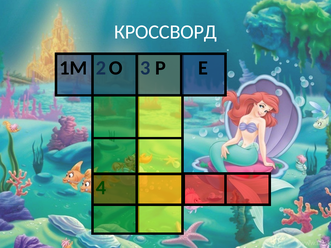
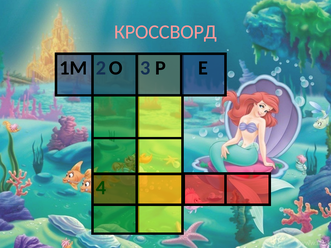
КРОССВОРД colour: white -> pink (166, 32)
